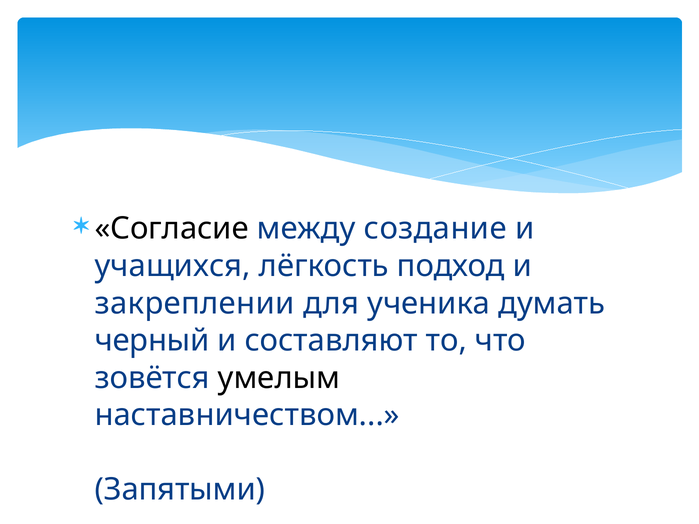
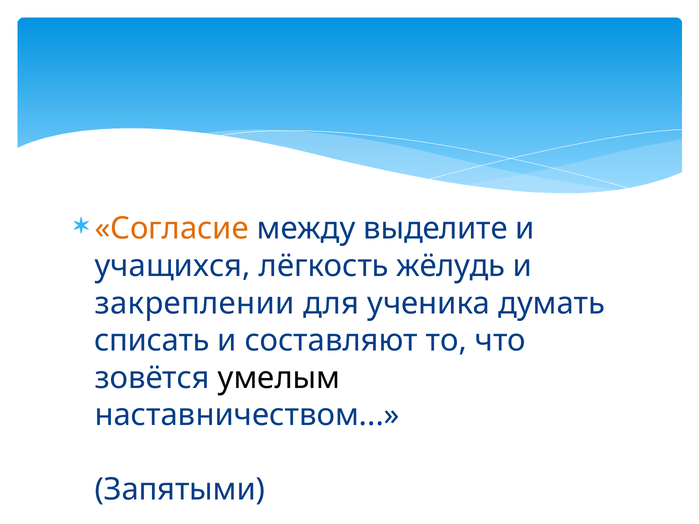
Согласие colour: black -> orange (172, 229)
создание: создание -> выделите (436, 229)
подход: подход -> жёлудь (451, 266)
черный: черный -> списать (152, 341)
